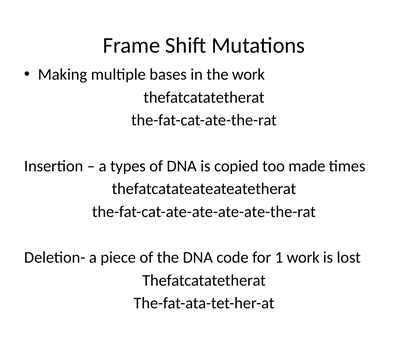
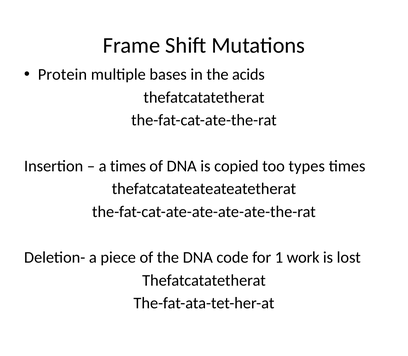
Making: Making -> Protein (62, 75)
the work: work -> acids (248, 75)
a types: types -> times (128, 166)
made: made -> types (307, 166)
